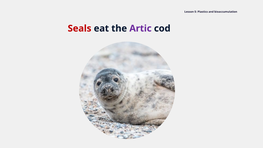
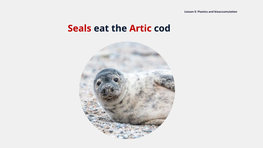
Artic colour: purple -> red (140, 28)
